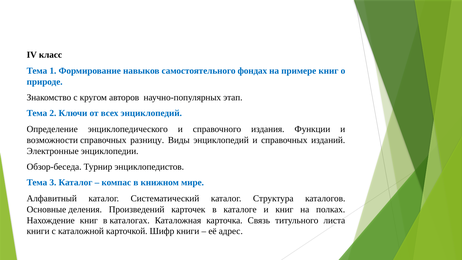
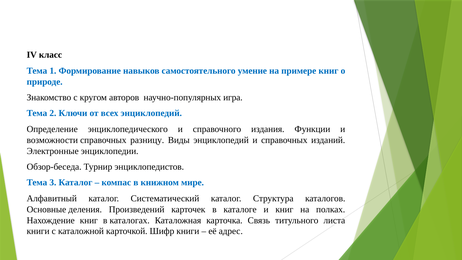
фондах: фондах -> умение (252, 71)
этап: этап -> игра (233, 97)
